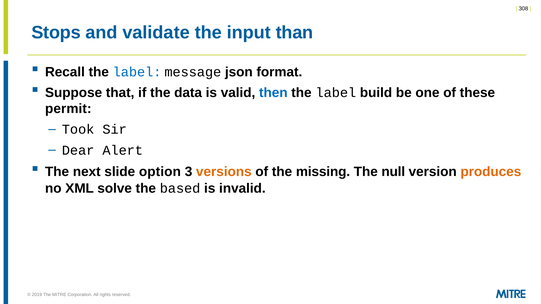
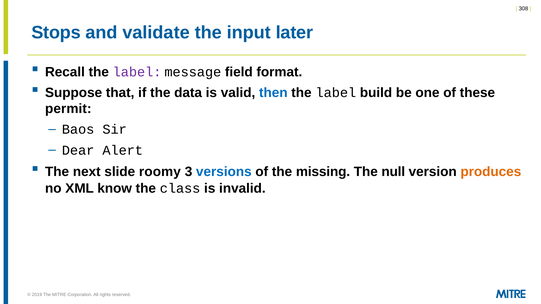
than: than -> later (295, 33)
label colour: blue -> purple (137, 72)
json: json -> field (239, 72)
Took: Took -> Baos (78, 130)
option: option -> roomy (160, 172)
versions colour: orange -> blue (224, 172)
solve: solve -> know (115, 189)
based: based -> class (180, 189)
